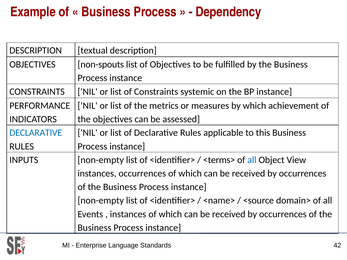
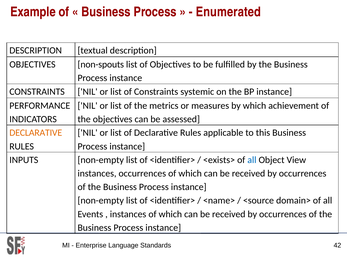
Dependency: Dependency -> Enumerated (228, 12)
DECLARATIVE colour: blue -> orange (36, 133)
<terms>: <terms> -> <exists> (219, 160)
